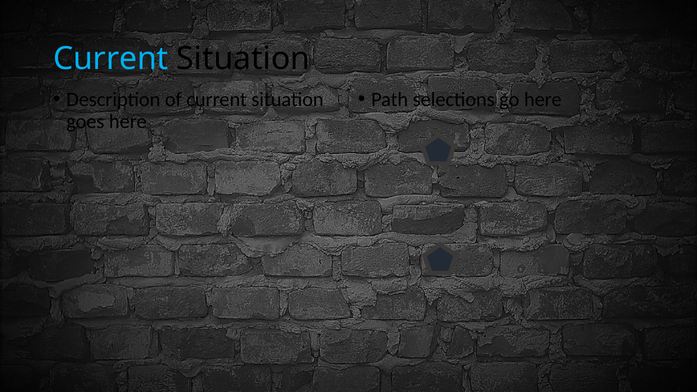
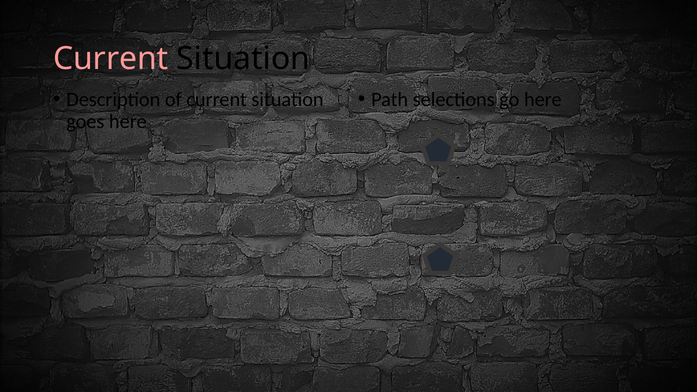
Current colour: light blue -> pink (111, 59)
